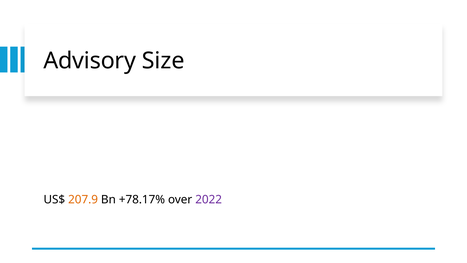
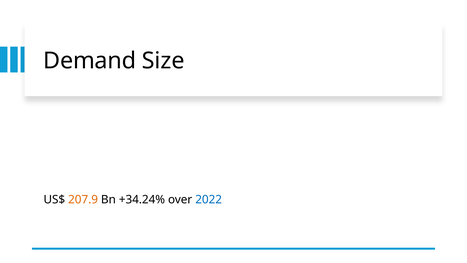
Advisory: Advisory -> Demand (90, 61)
+78.17%: +78.17% -> +34.24% (142, 199)
2022 colour: purple -> blue (209, 199)
